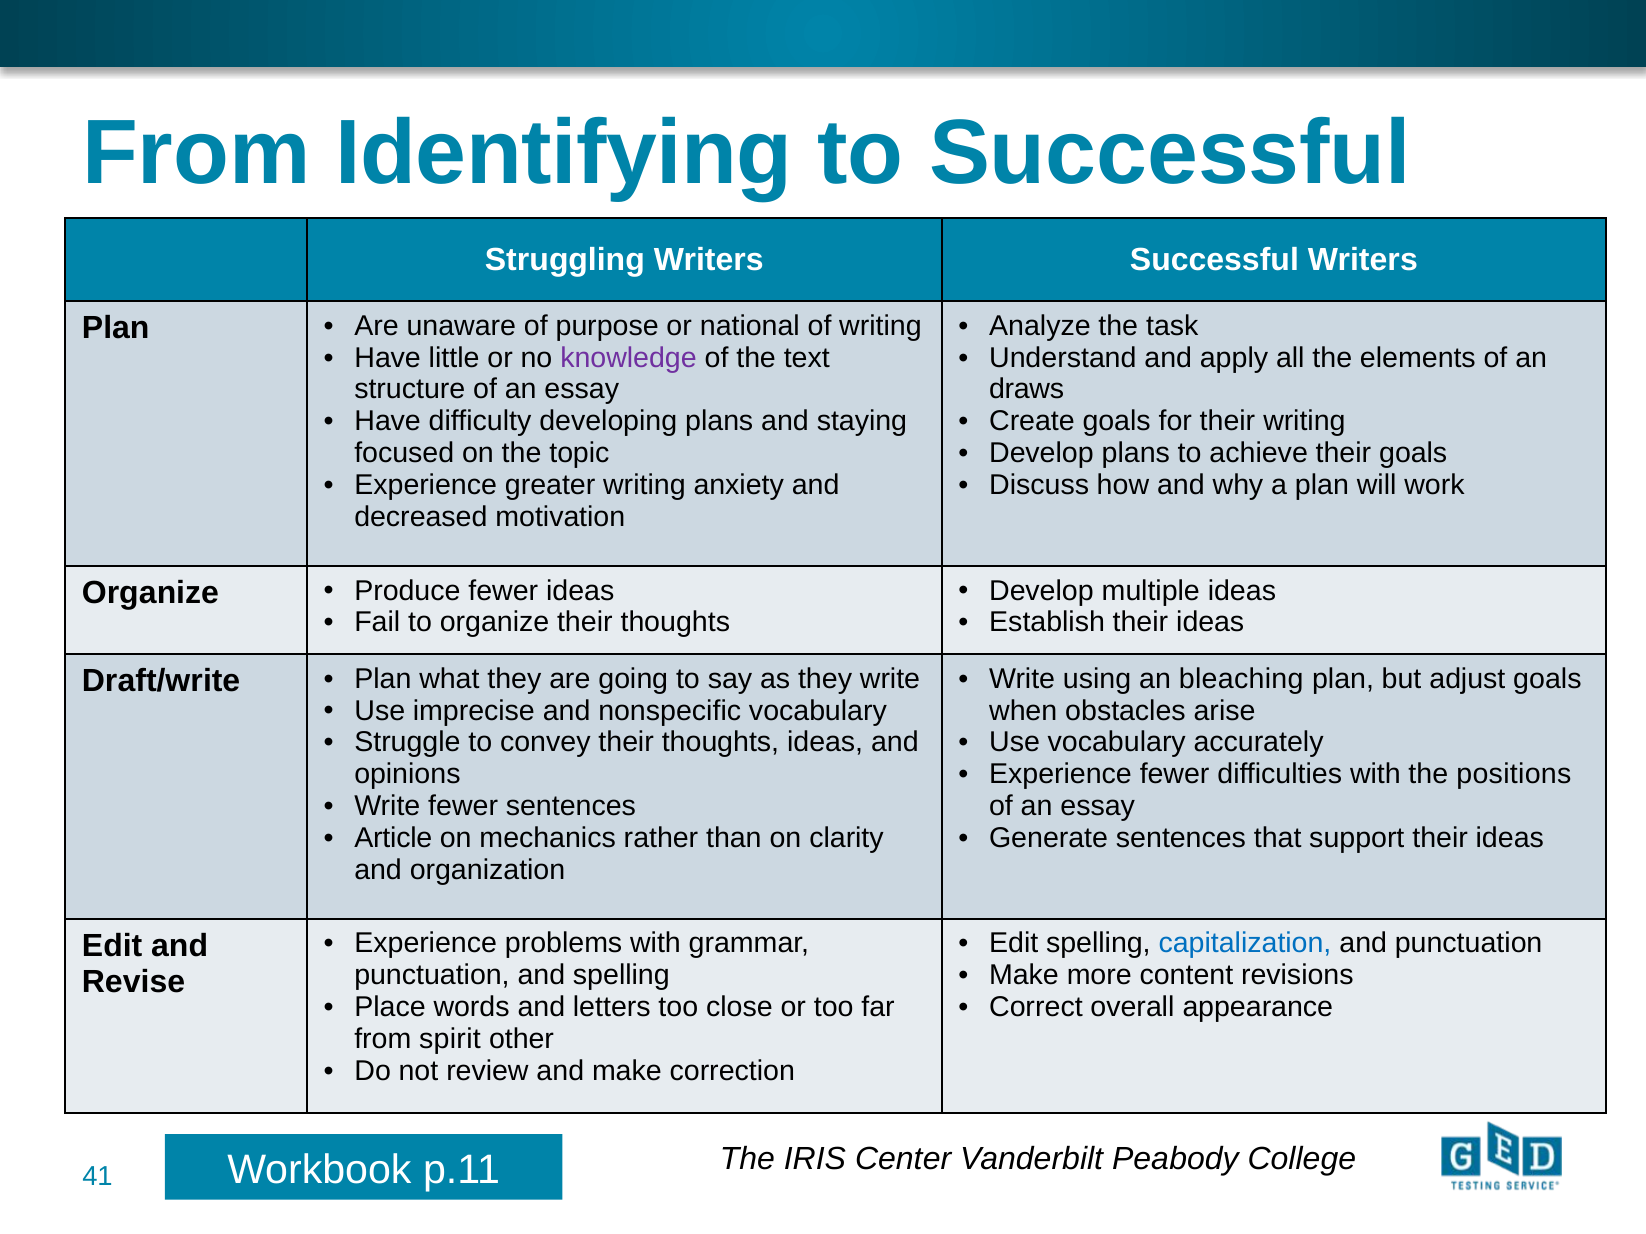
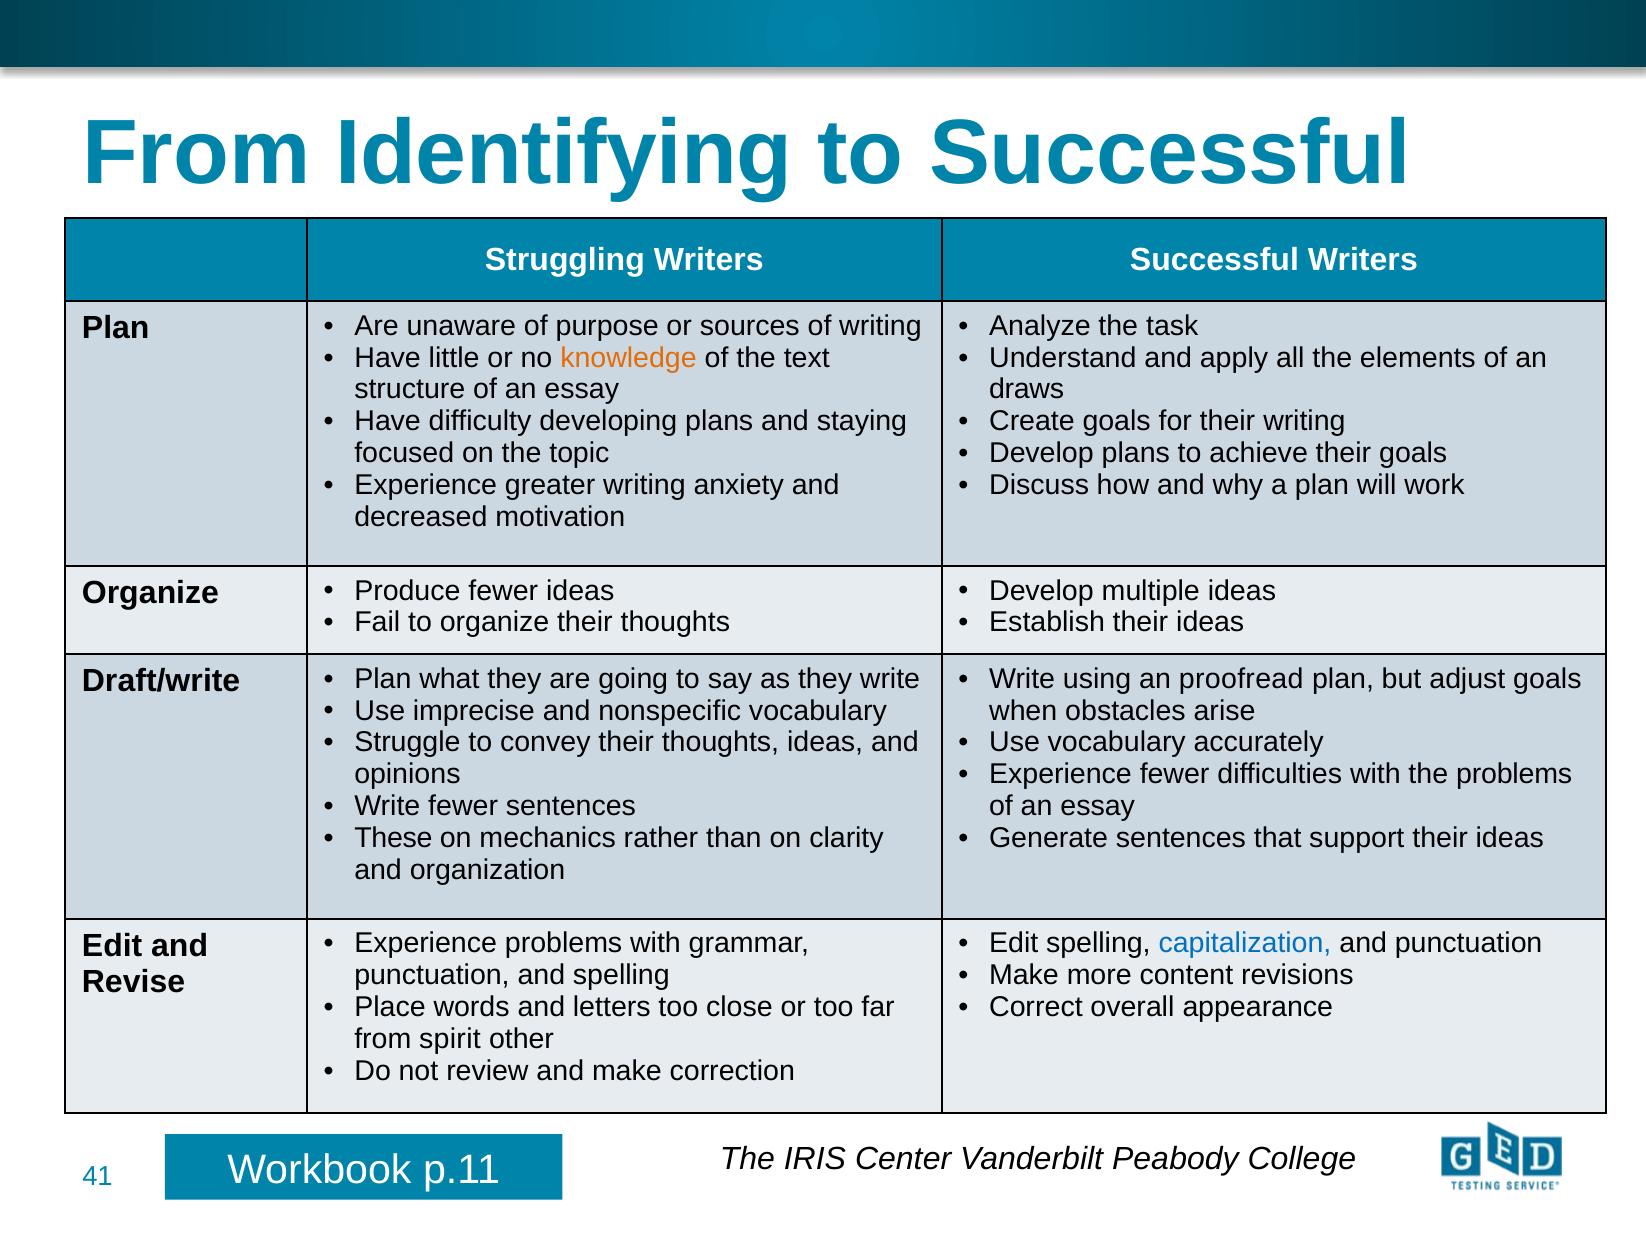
national: national -> sources (750, 326)
knowledge colour: purple -> orange (629, 358)
bleaching: bleaching -> proofread (1241, 679)
the positions: positions -> problems (1514, 775)
Article: Article -> These (393, 838)
